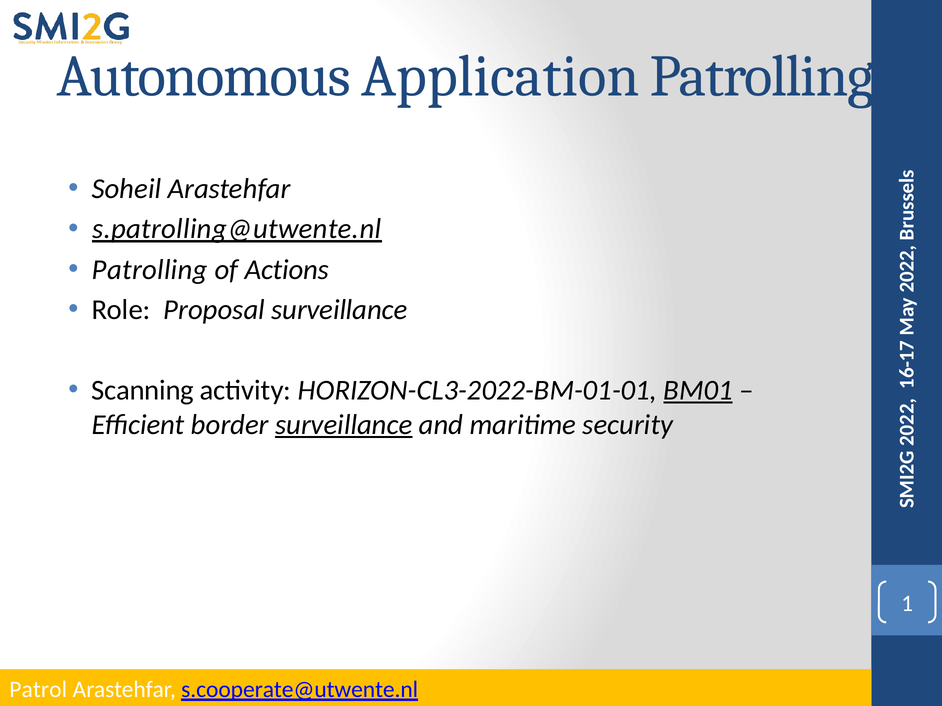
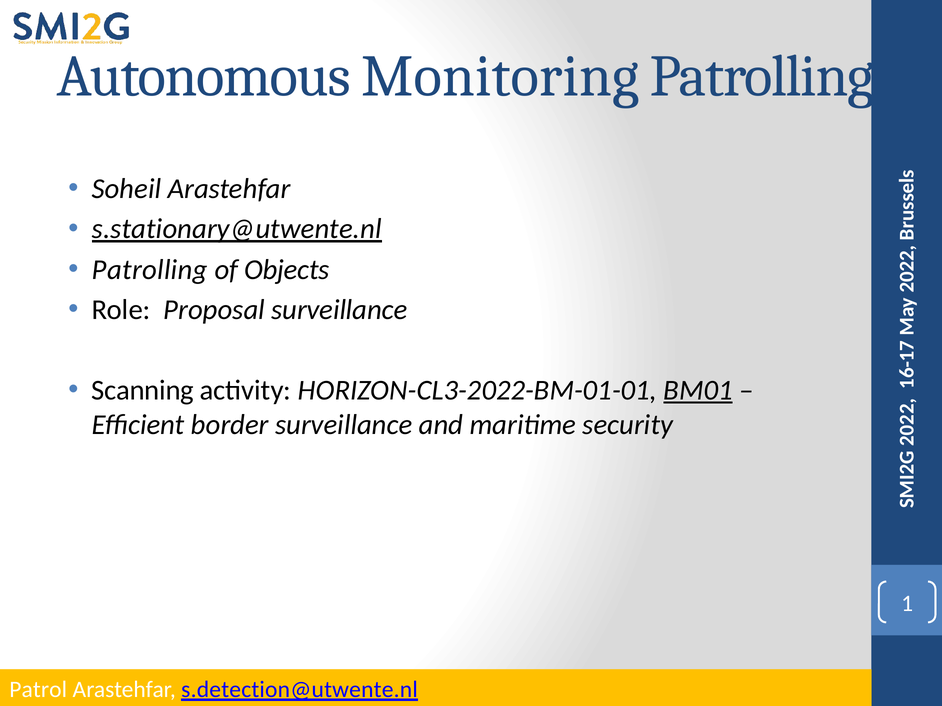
Application: Application -> Monitoring (500, 76)
s.patrolling@utwente.nl: s.patrolling@utwente.nl -> s.stationary@utwente.nl (237, 229)
Actions: Actions -> Objects (287, 270)
surveillance underline: present -> none (344, 425)
s.cooperate@utwente.nl: s.cooperate@utwente.nl -> s.detection@utwente.nl (300, 690)
